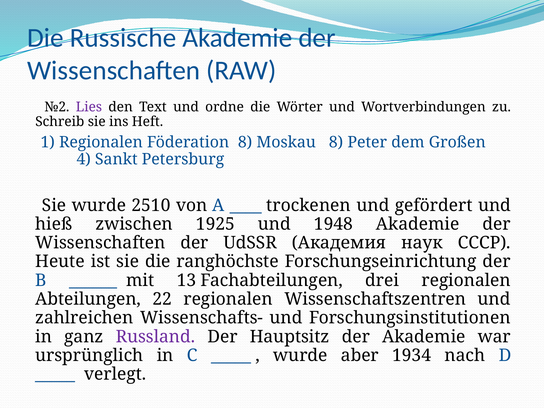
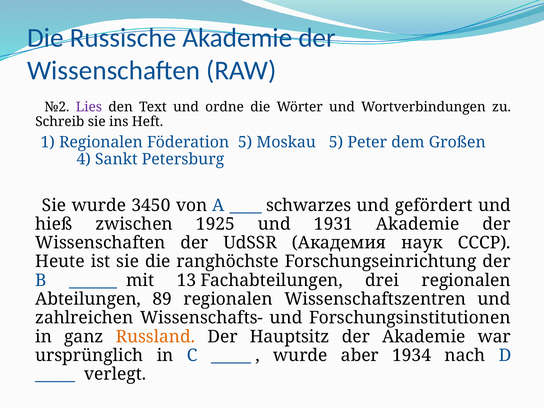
Föderation 8: 8 -> 5 (245, 142)
Moskau 8: 8 -> 5 (336, 142)
2510: 2510 -> 3450 (151, 205)
trockenen: trockenen -> schwarzes (309, 205)
1948: 1948 -> 1931 (333, 224)
22: 22 -> 89 (162, 299)
Russland colour: purple -> orange (155, 337)
